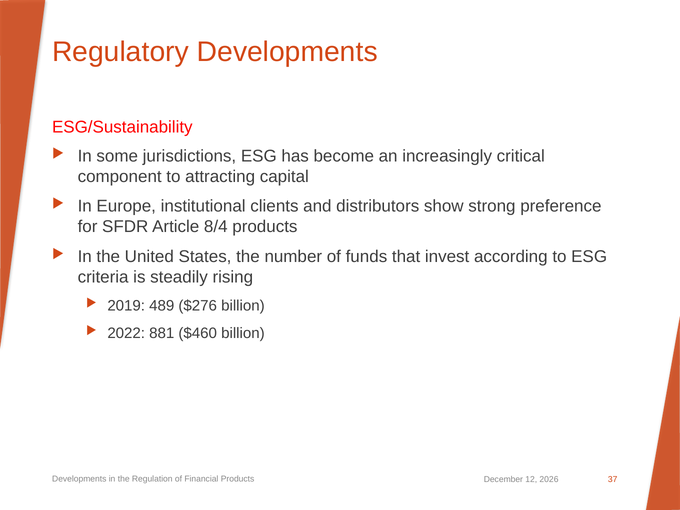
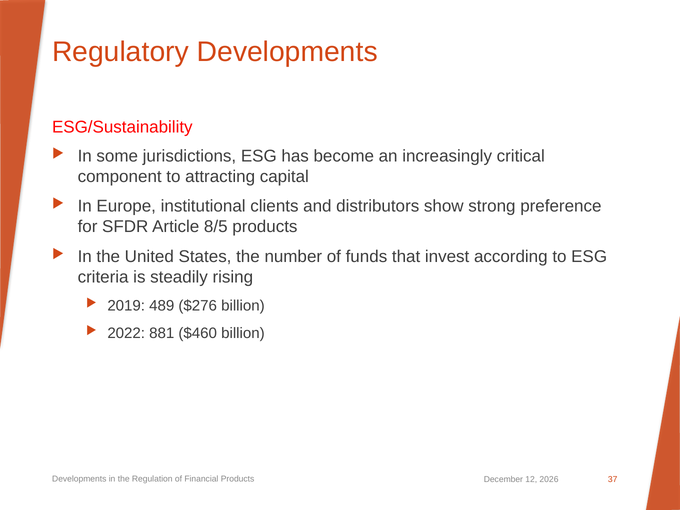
8/4: 8/4 -> 8/5 (216, 227)
